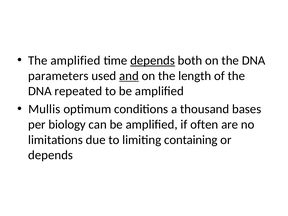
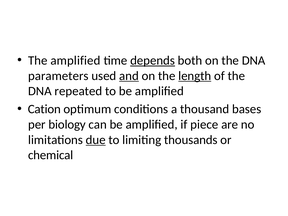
length underline: none -> present (195, 76)
Mullis: Mullis -> Cation (44, 109)
often: often -> piece (204, 124)
due underline: none -> present (96, 140)
containing: containing -> thousands (191, 140)
depends: depends -> chemical (51, 155)
